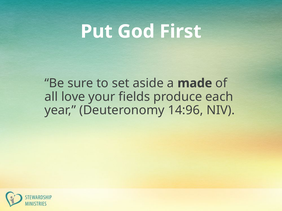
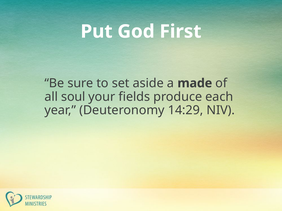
love: love -> soul (73, 97)
14:96: 14:96 -> 14:29 (186, 110)
